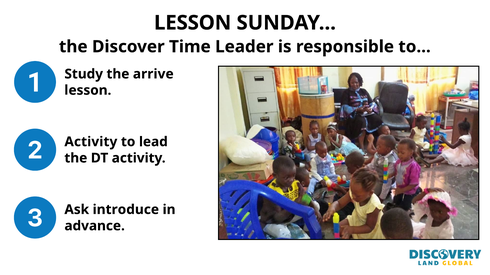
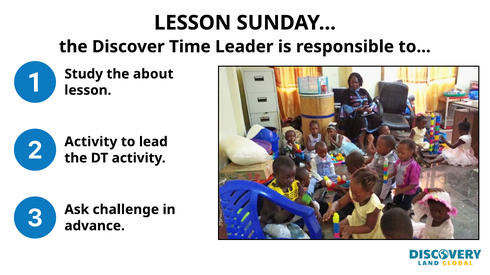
arrive: arrive -> about (153, 74)
introduce: introduce -> challenge (126, 210)
